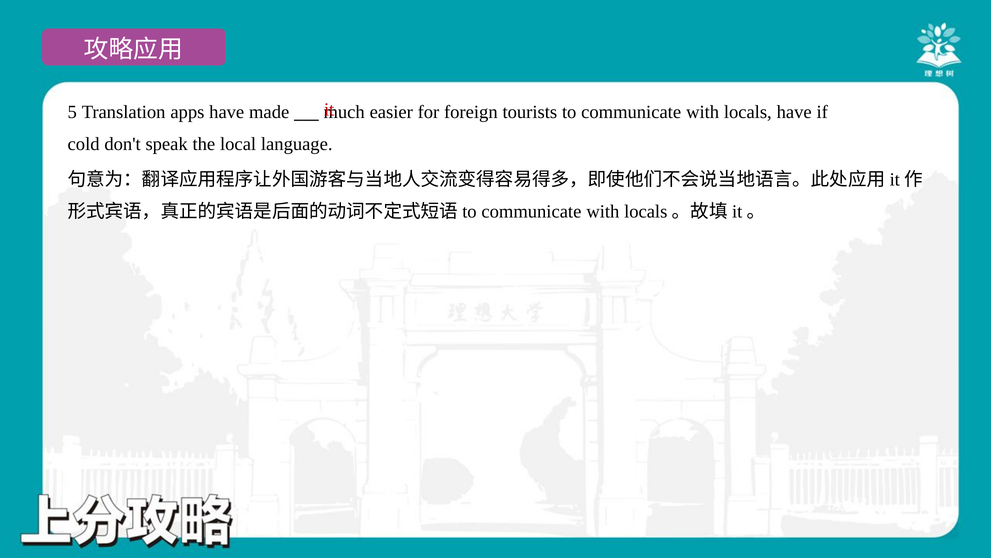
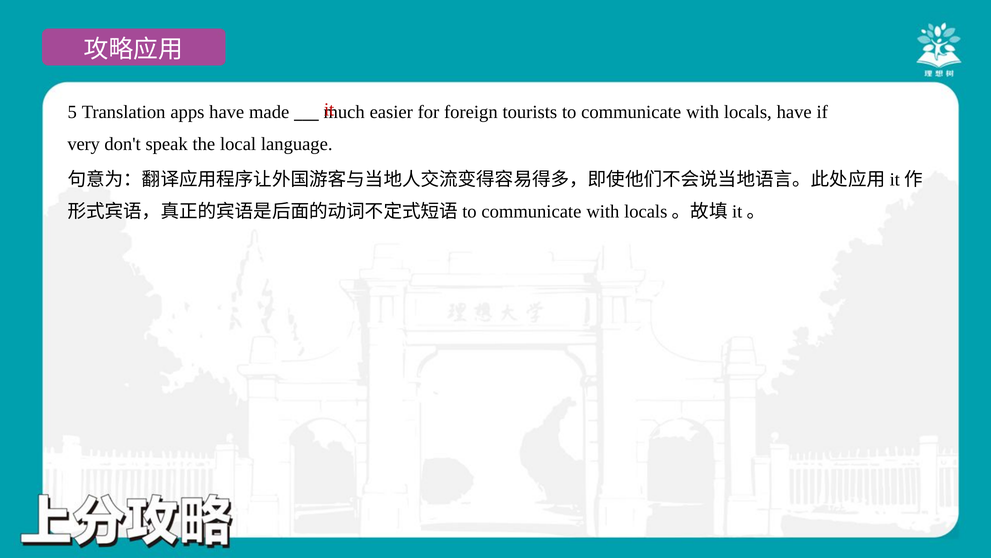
cold: cold -> very (84, 144)
